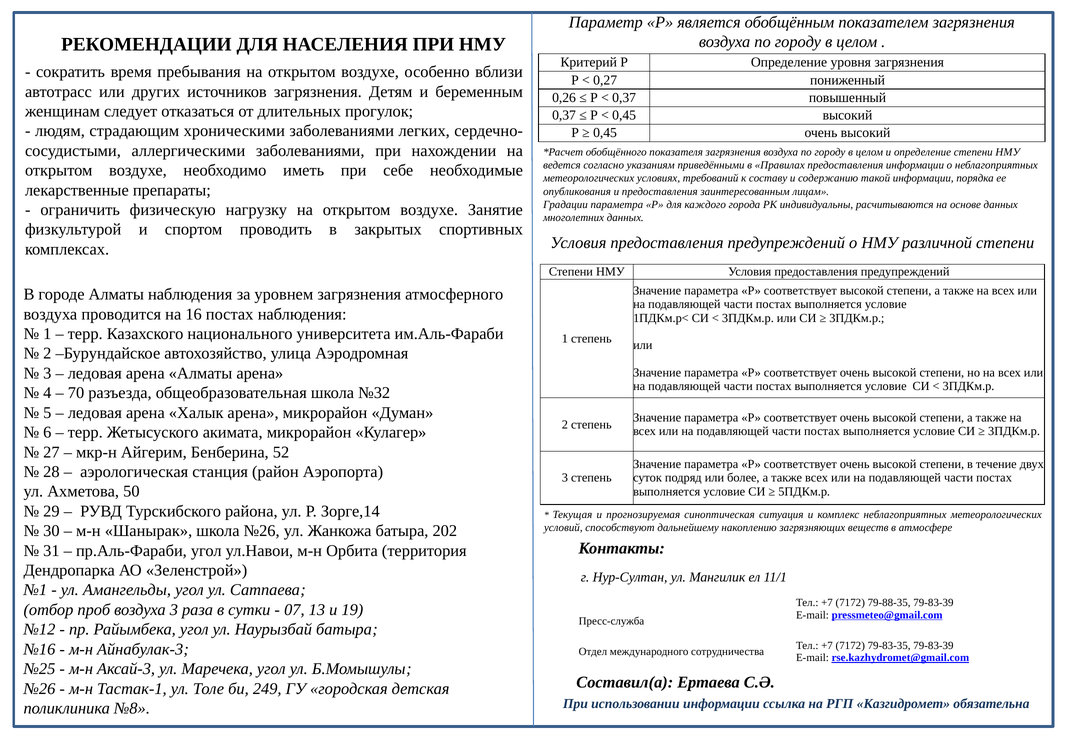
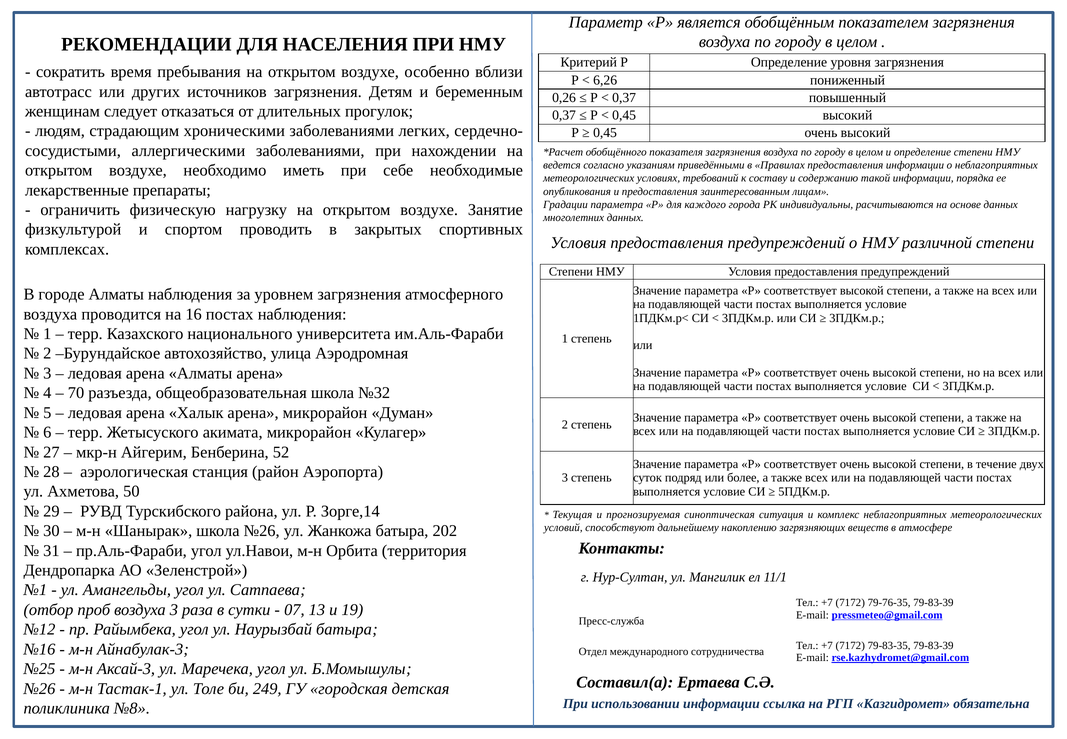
0,27: 0,27 -> 6,26 (605, 80)
79-88-35: 79-88-35 -> 79-76-35 (889, 603)
